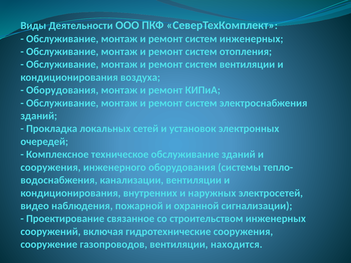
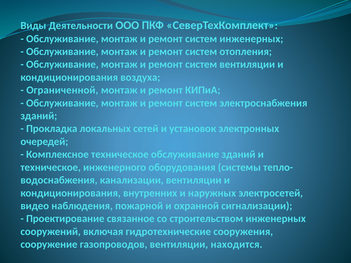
Оборудования: Оборудования -> Ограниченной (62, 90)
сооружения: сооружения -> техническое (51, 167)
